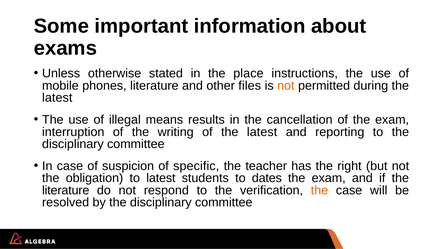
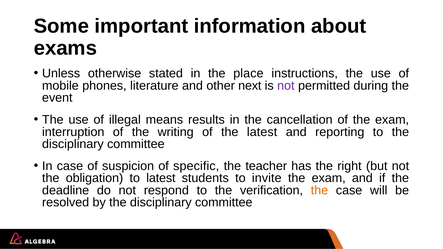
files: files -> next (250, 86)
not colour: orange -> purple (286, 86)
latest: latest -> event (57, 98)
dates: dates -> invite (267, 178)
literature: literature -> deadline (66, 190)
